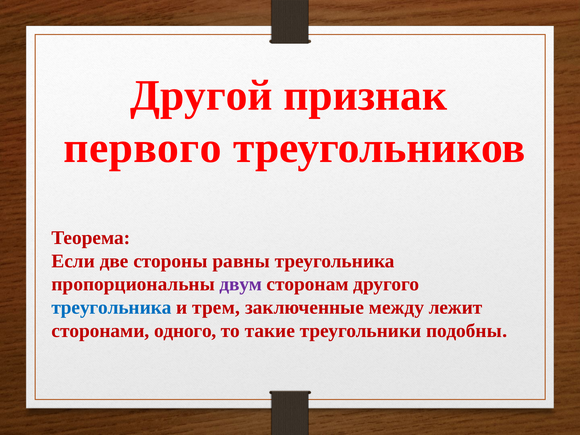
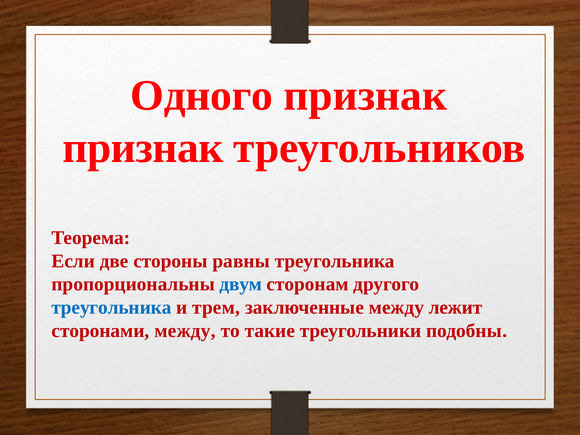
Другой: Другой -> Одного (202, 95)
первого: первого -> признак (143, 148)
двум colour: purple -> blue (241, 284)
сторонами одного: одного -> между (185, 331)
